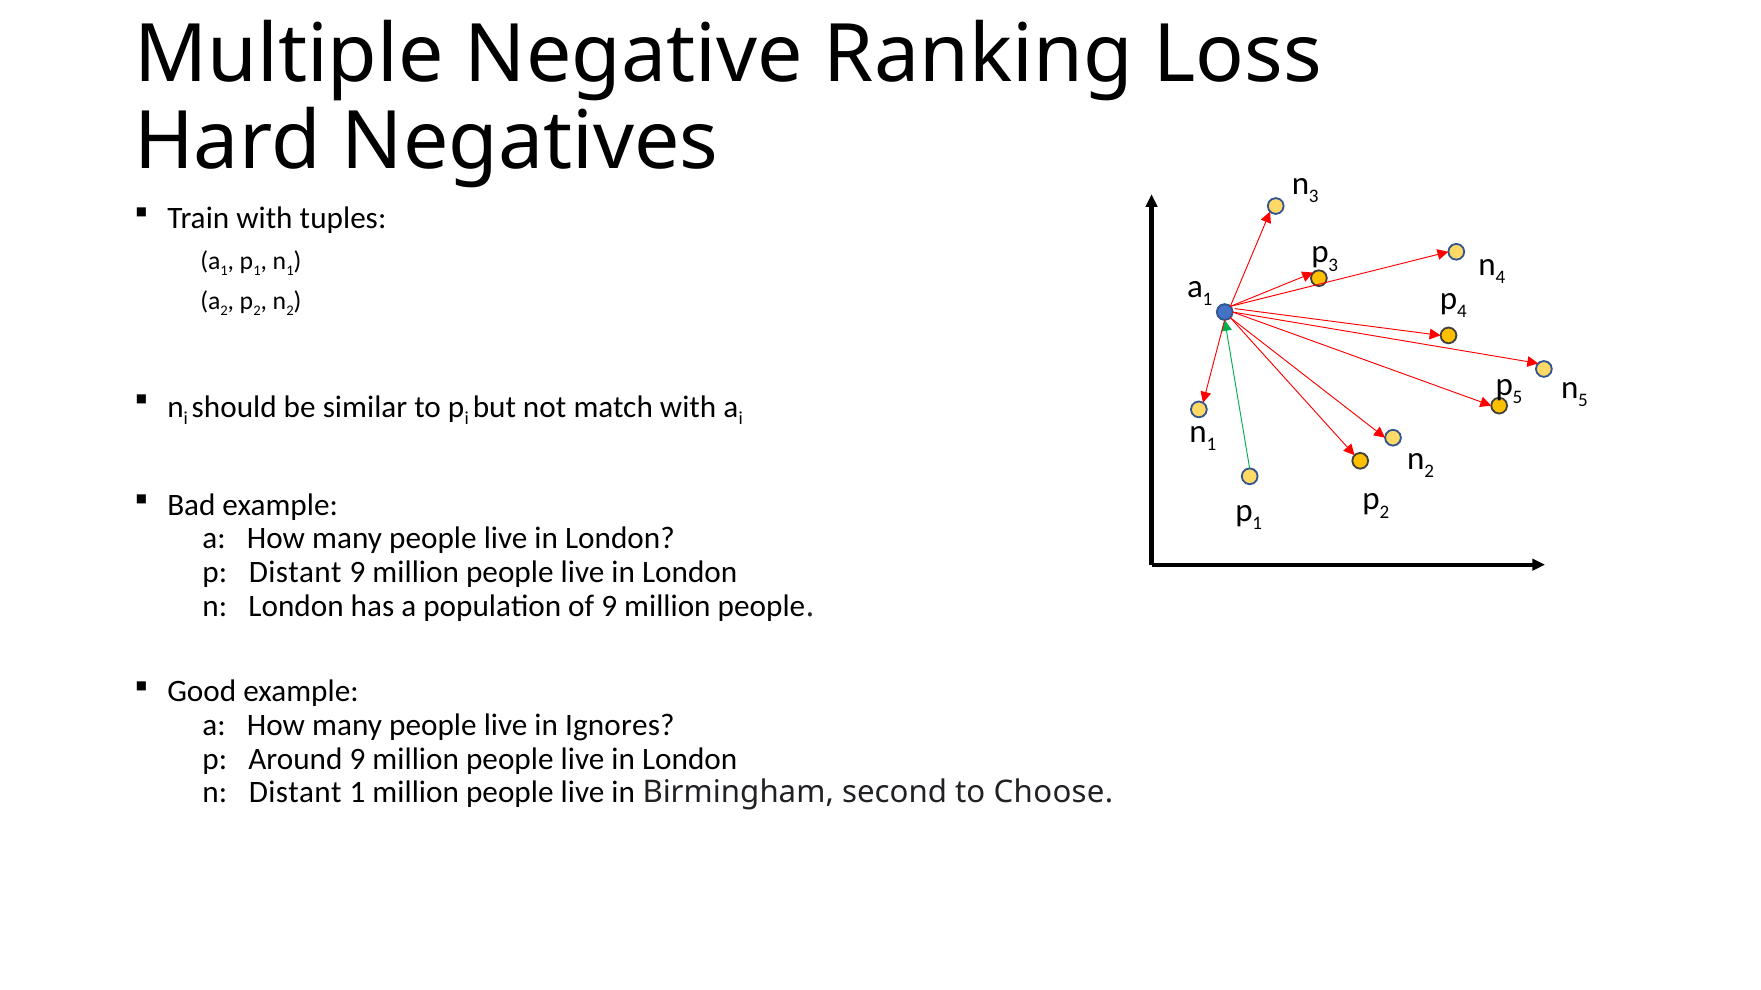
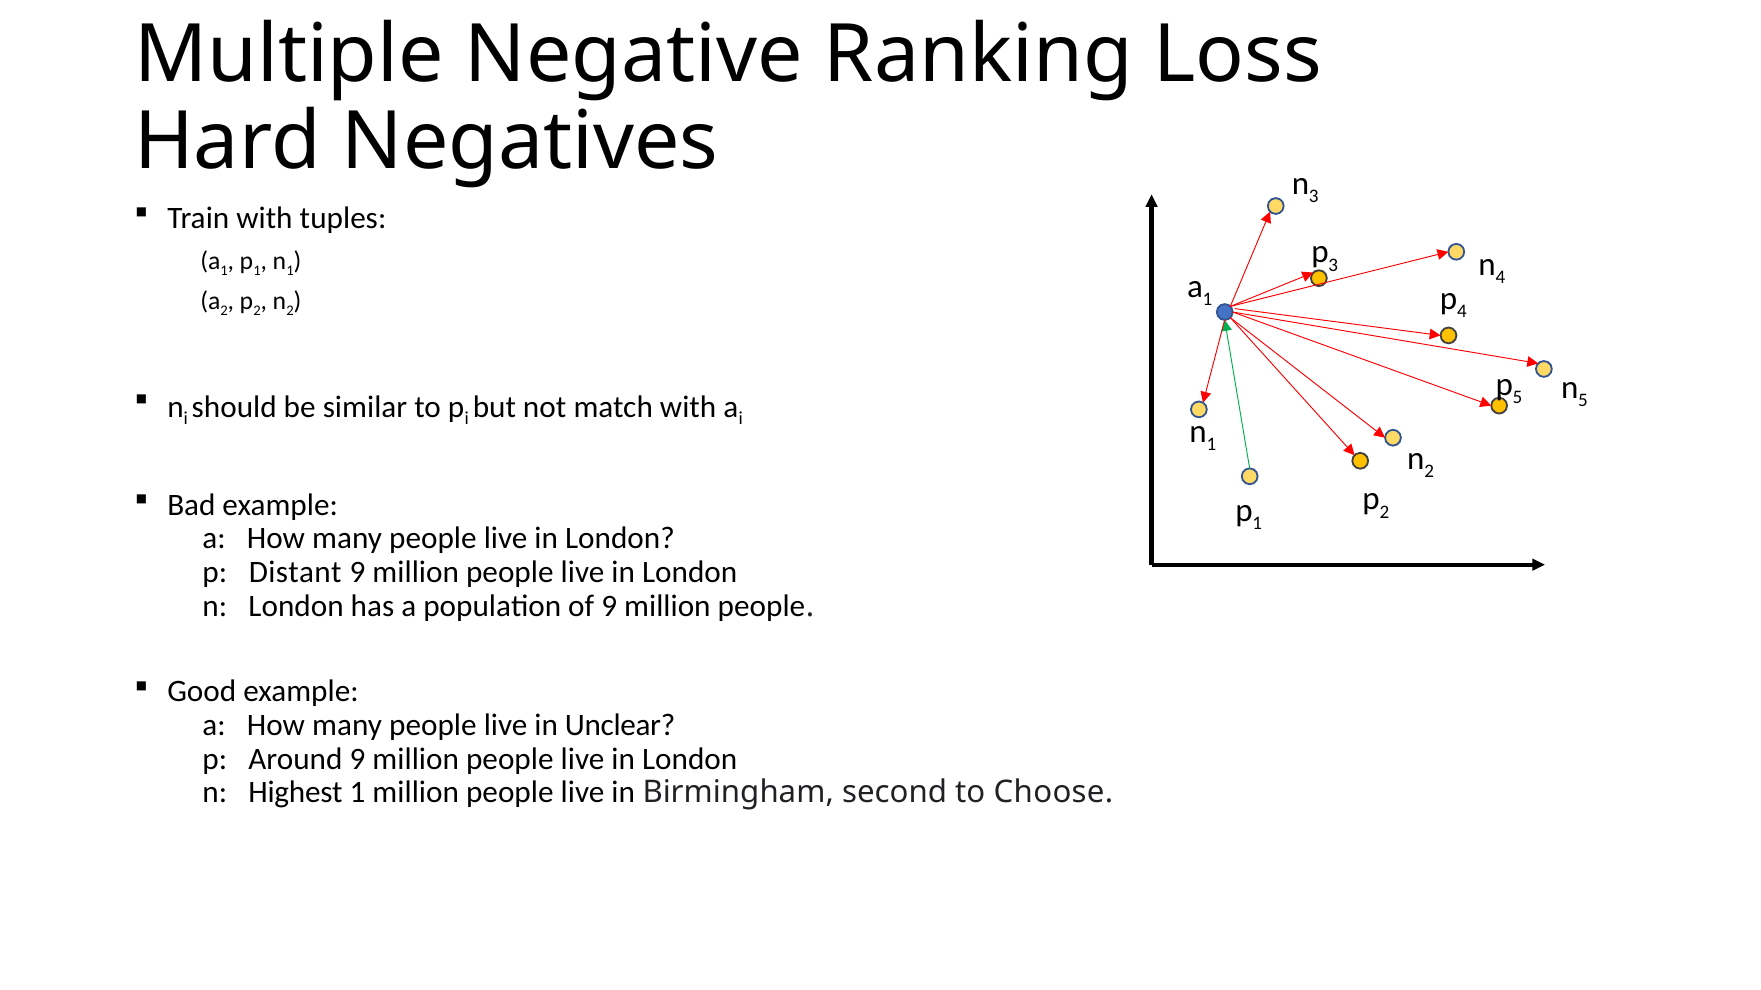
Ignores: Ignores -> Unclear (620, 726)
n Distant: Distant -> Highest (296, 793)
